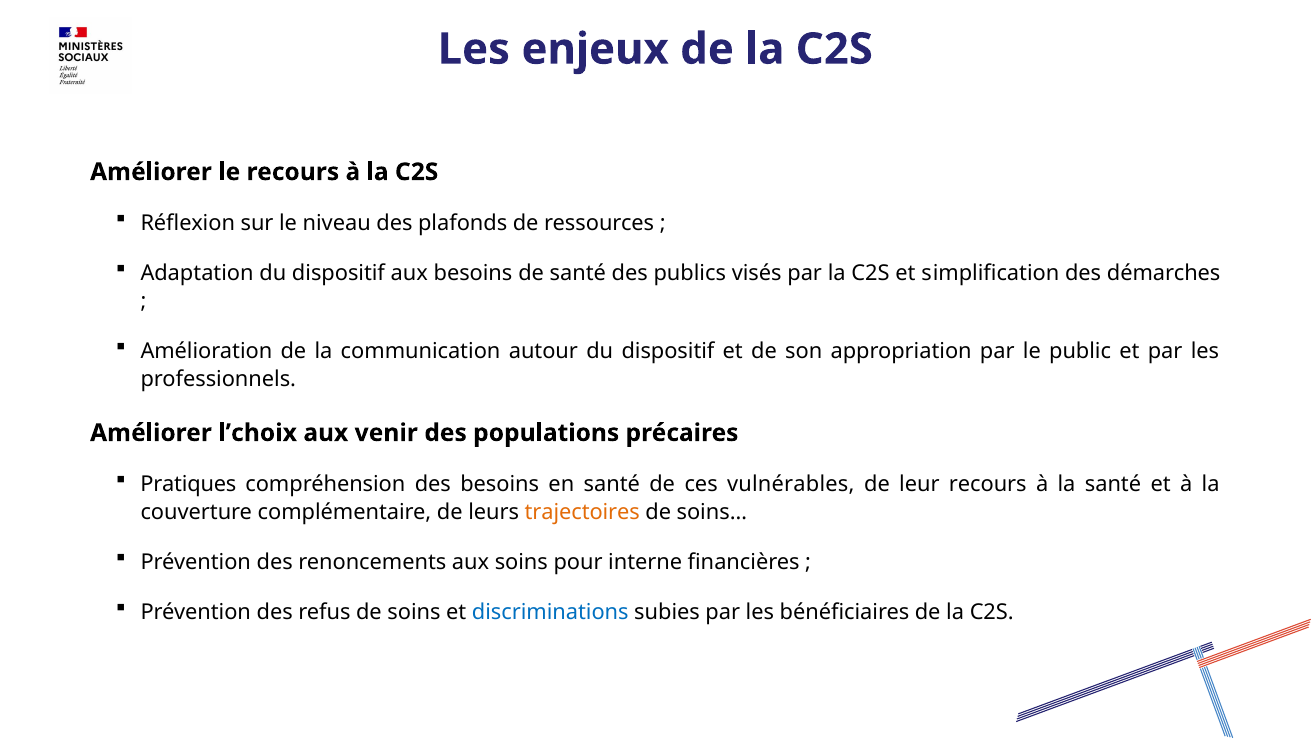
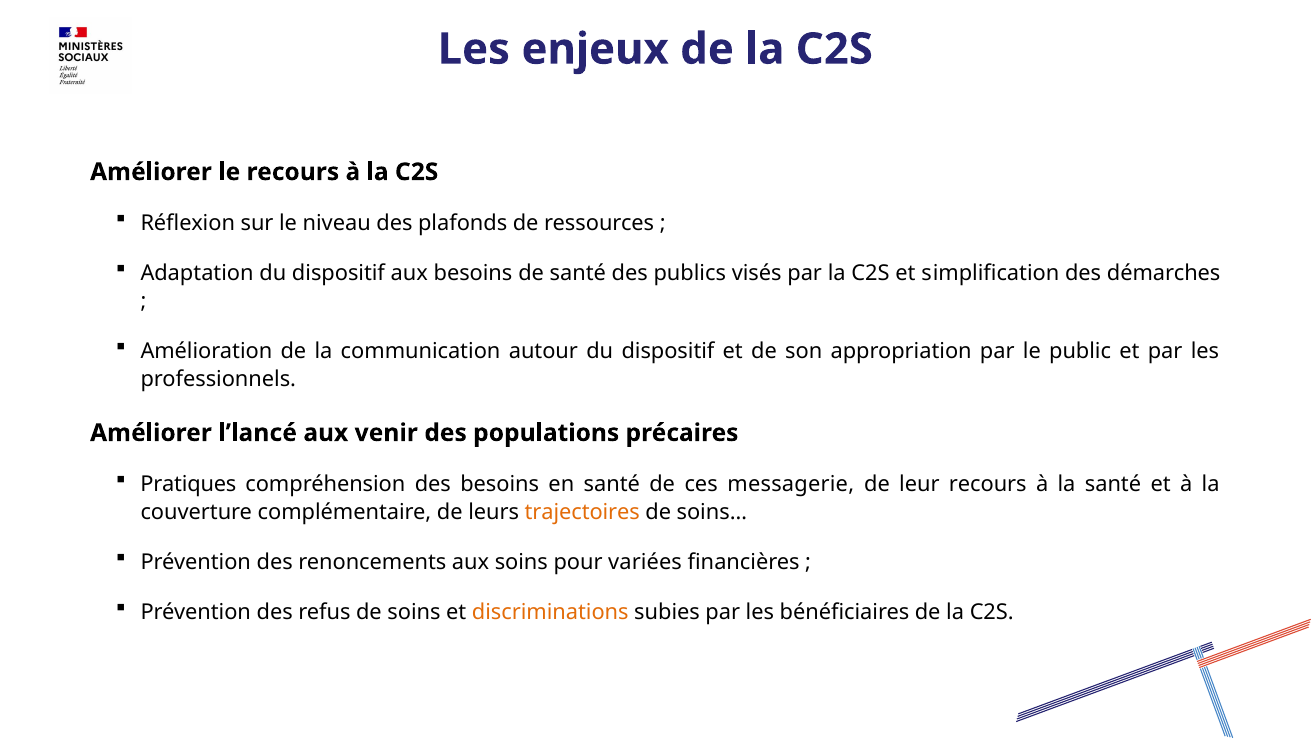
l’choix: l’choix -> l’lancé (258, 433)
vulnérables: vulnérables -> messagerie (791, 484)
interne: interne -> variées (645, 562)
discriminations colour: blue -> orange (550, 612)
